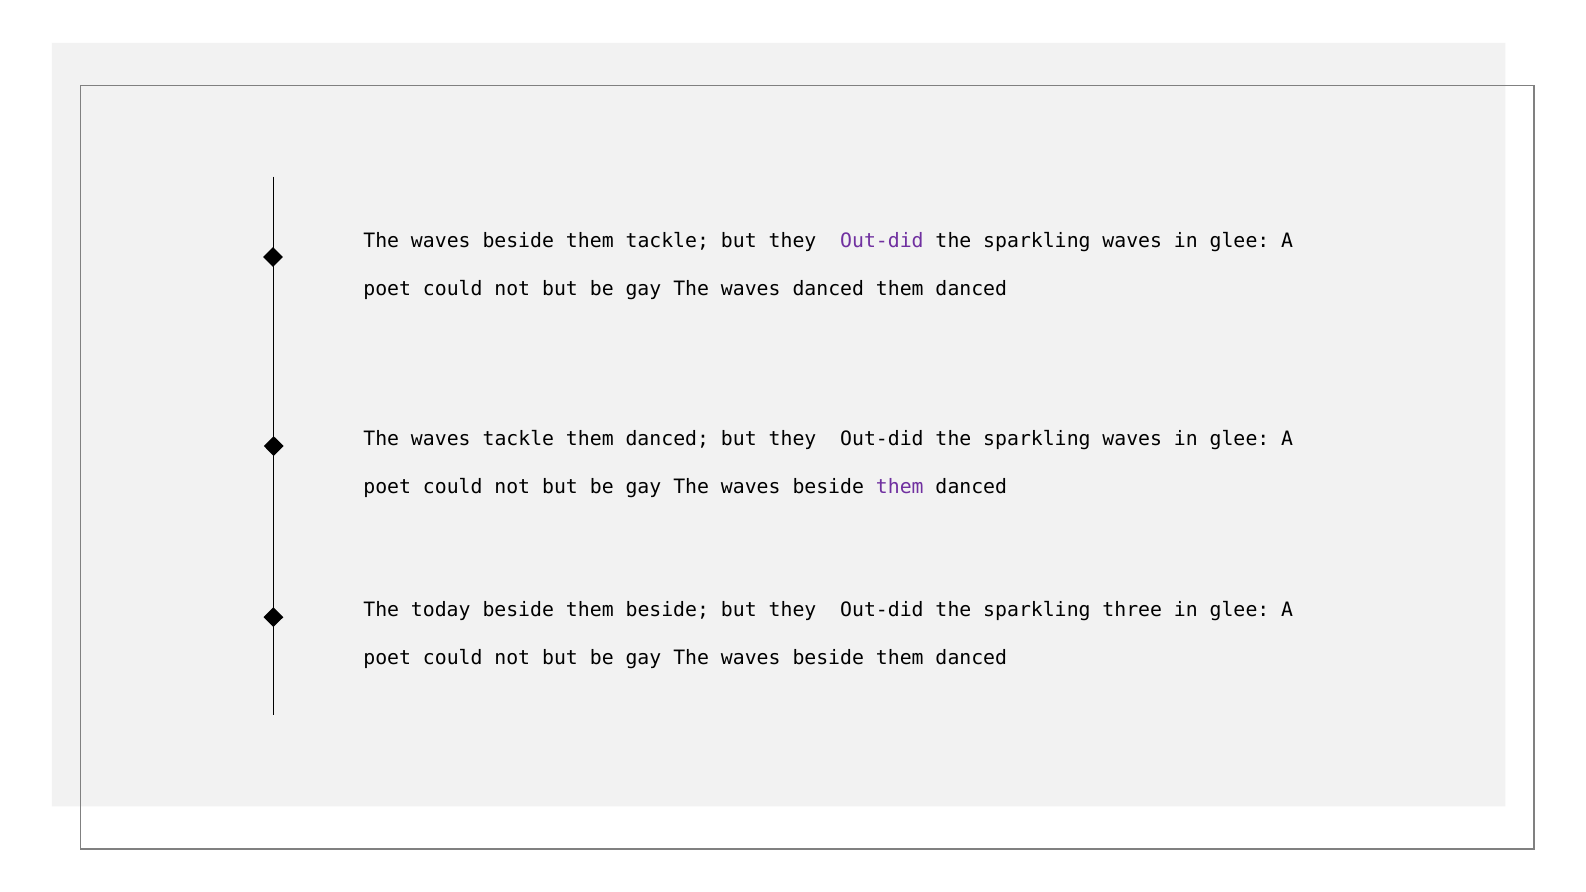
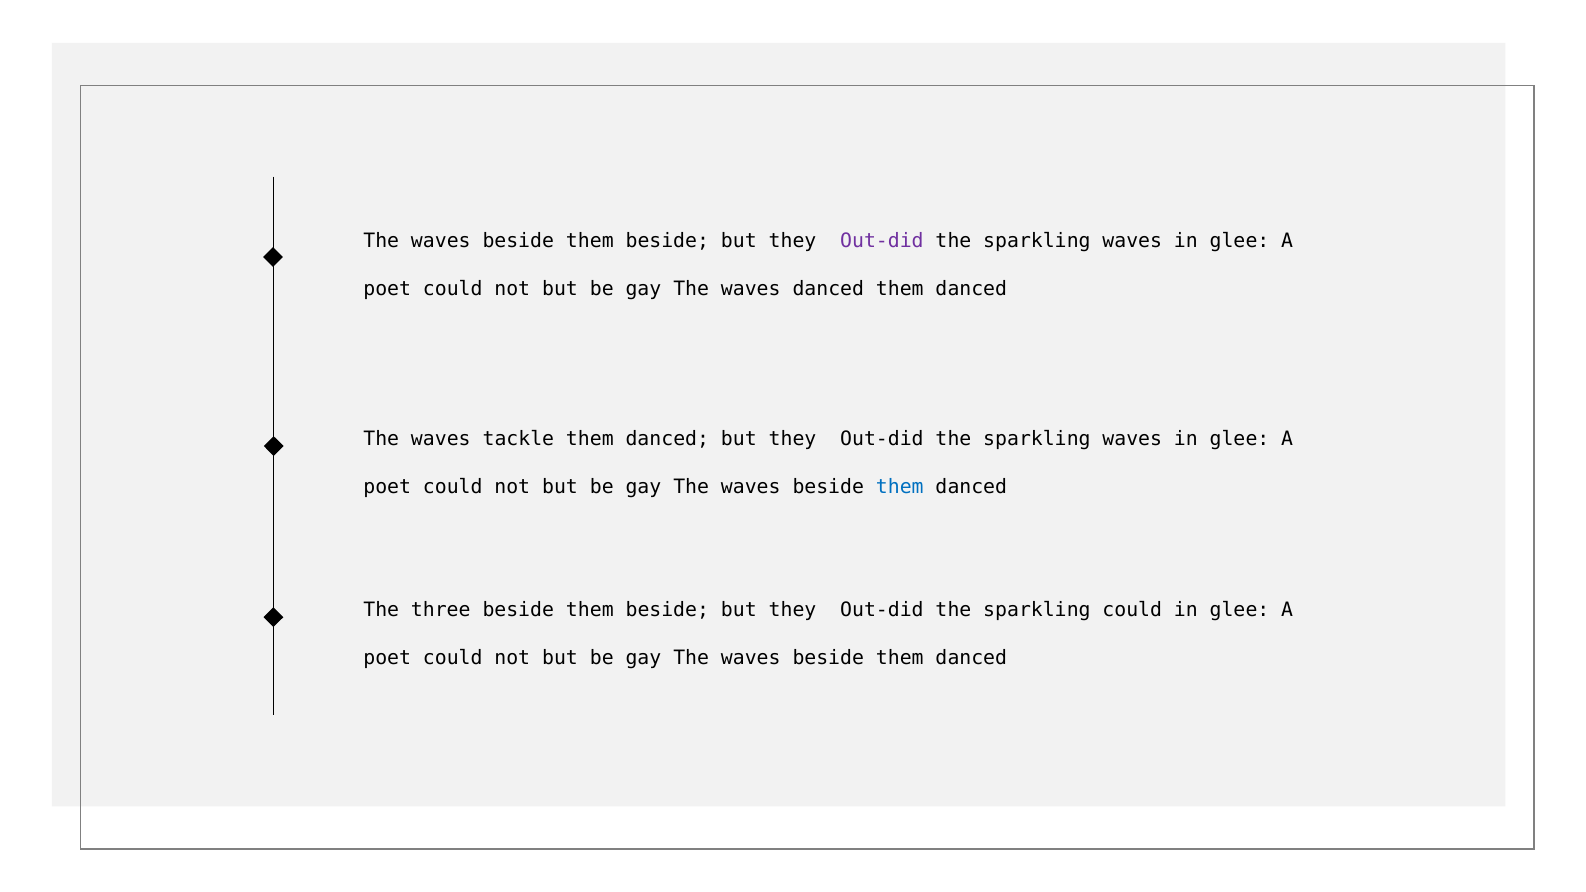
waves beside them tackle: tackle -> beside (667, 241)
them colour: purple -> blue (900, 487)
today: today -> three (441, 610)
sparkling three: three -> could (1132, 610)
